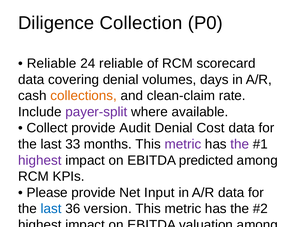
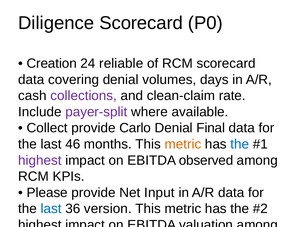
Diligence Collection: Collection -> Scorecard (141, 23)
Reliable: Reliable -> Creation (52, 64)
collections colour: orange -> purple (84, 96)
Audit: Audit -> Carlo (135, 128)
Denial Cost: Cost -> Final (211, 128)
33: 33 -> 46 (73, 144)
metric colour: purple -> orange (183, 144)
the colour: purple -> blue (240, 144)
predicted: predicted -> observed (206, 161)
